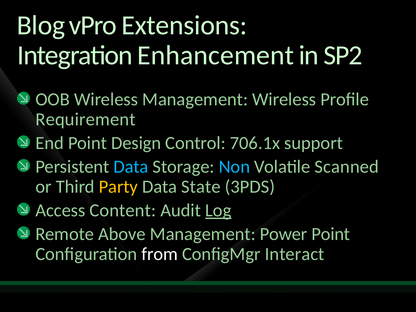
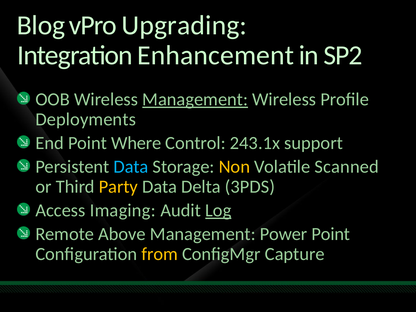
Extensions: Extensions -> Upgrading (184, 25)
Management underline: none -> present (195, 99)
Requirement: Requirement -> Deployments (86, 119)
Design: Design -> Where (136, 143)
706.1x: 706.1x -> 243.1x (255, 143)
Non colour: light blue -> yellow (234, 167)
State: State -> Delta (201, 187)
Content: Content -> Imaging (123, 210)
from colour: white -> yellow (160, 254)
Interact: Interact -> Capture (295, 254)
